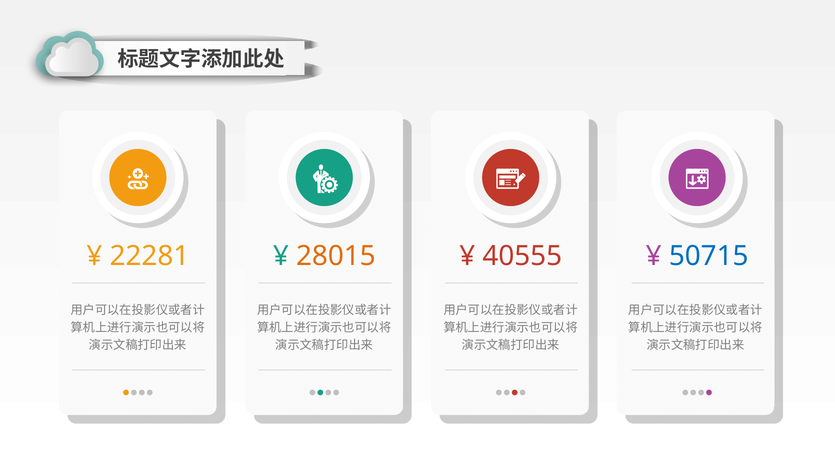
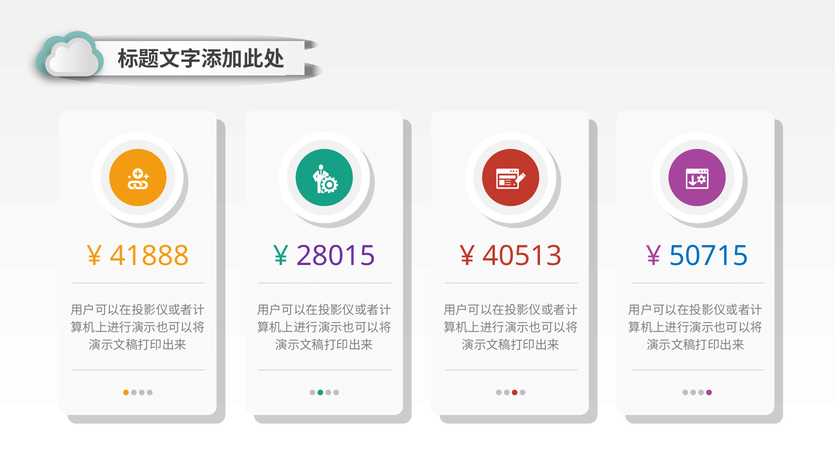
22281: 22281 -> 41888 (149, 256)
28015 colour: orange -> purple (336, 256)
40555: 40555 -> 40513 (522, 256)
